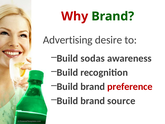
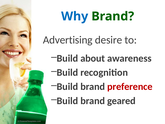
Why colour: red -> blue (75, 16)
sodas: sodas -> about (93, 58)
source: source -> geared (121, 101)
